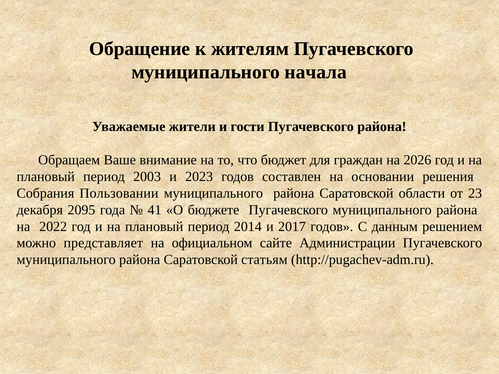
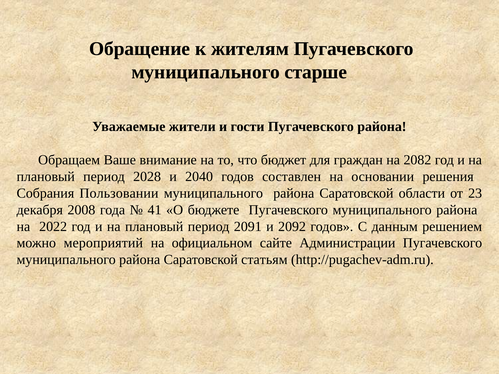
начала: начала -> старше (316, 72)
2026: 2026 -> 2082 (417, 160)
2003: 2003 -> 2028 (147, 177)
2023: 2023 -> 2040 (199, 177)
2095: 2095 -> 2008 (81, 210)
2014: 2014 -> 2091 (248, 227)
2017: 2017 -> 2092 (292, 227)
представляет: представляет -> мероприятий (103, 243)
